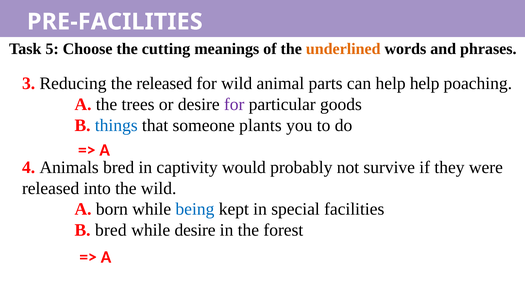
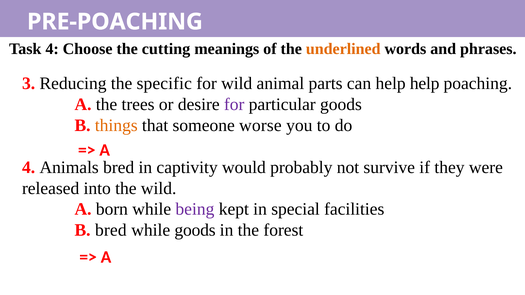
PRE-FACILITIES: PRE-FACILITIES -> PRE-POACHING (115, 22)
Task 5: 5 -> 4 (52, 49)
the released: released -> specific (164, 83)
things colour: blue -> orange (116, 125)
plants: plants -> worse (260, 125)
being colour: blue -> purple (195, 209)
while desire: desire -> goods (195, 230)
